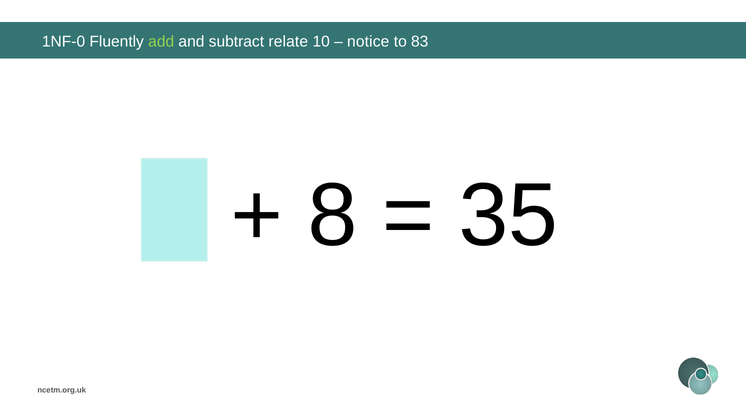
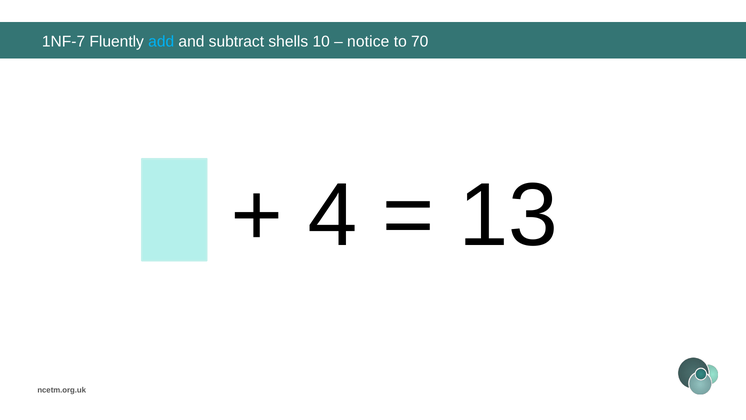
1NF-0: 1NF-0 -> 1NF-7 (64, 42)
add colour: light green -> light blue (161, 42)
relate: relate -> shells (288, 42)
83: 83 -> 70 (420, 42)
8: 8 -> 4 (332, 215)
35: 35 -> 13 (508, 215)
